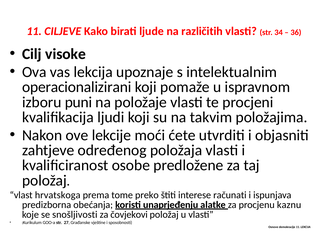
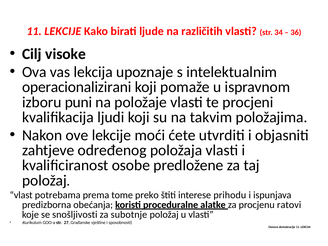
11 CILJEVE: CILJEVE -> LEKCIJE (63, 31)
hrvatskoga: hrvatskoga -> potrebama (58, 195)
računati: računati -> prihodu (230, 195)
unaprjeđenju: unaprjeđenju -> proceduralne (171, 205)
kaznu: kaznu -> ratovi (289, 205)
čovjekovi: čovjekovi -> subotnje (129, 214)
